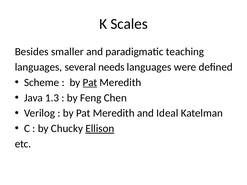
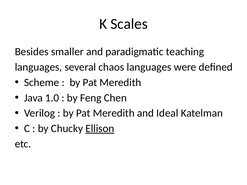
needs: needs -> chaos (111, 67)
Pat underline: present -> none (90, 83)
1.3: 1.3 -> 1.0 (52, 98)
